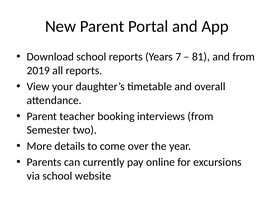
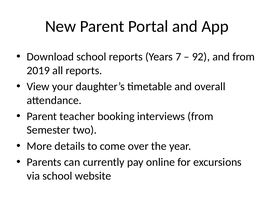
81: 81 -> 92 (201, 57)
